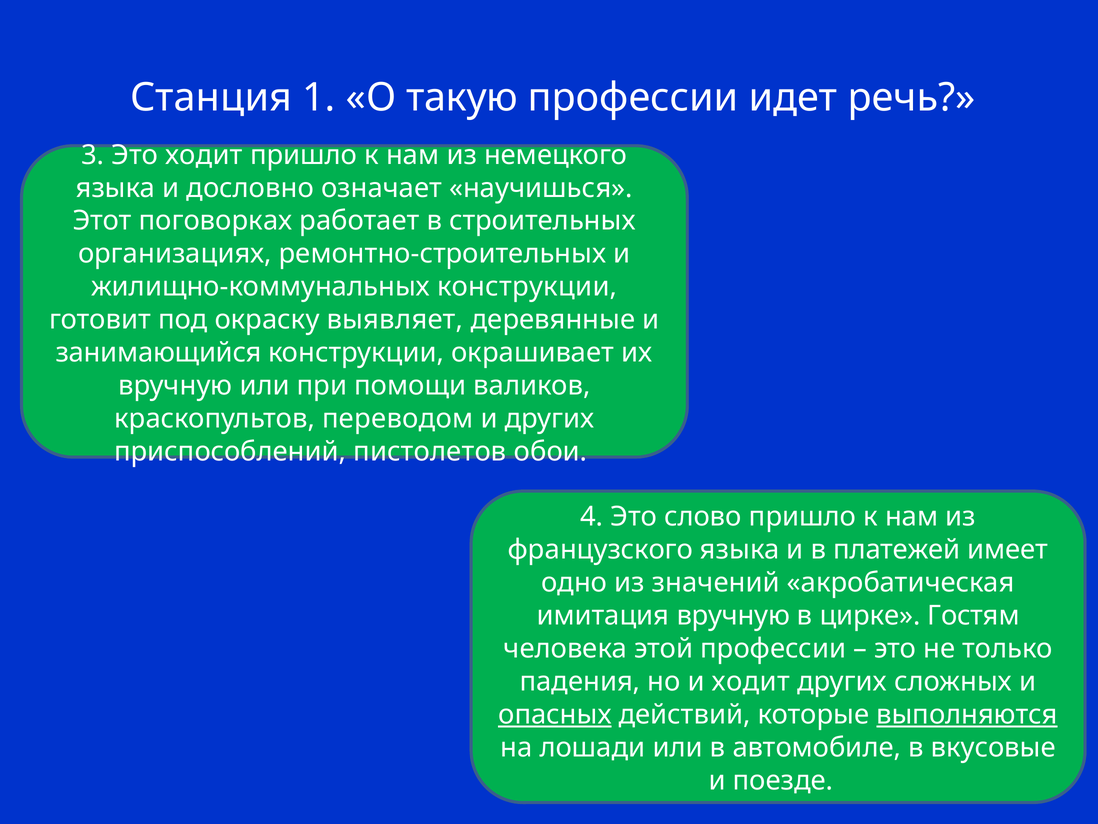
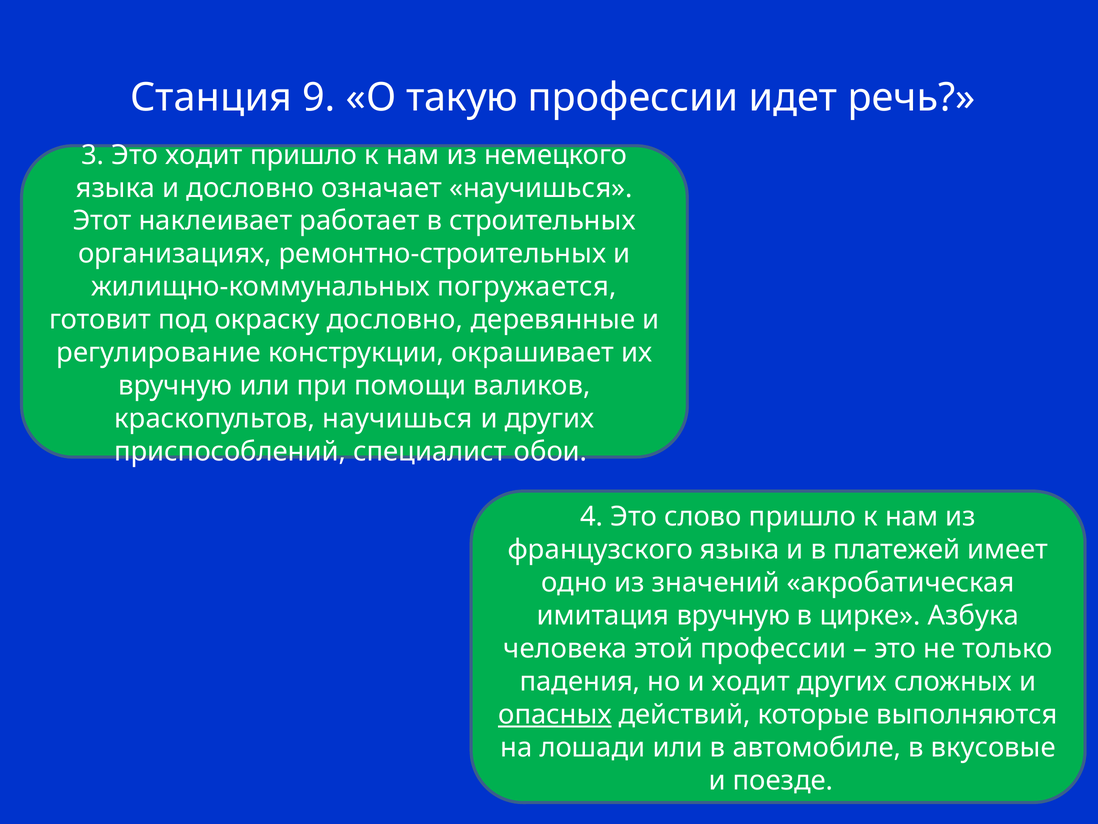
1: 1 -> 9 (319, 98)
поговорках: поговорках -> наклеивает (215, 221)
жилищно-коммунальных конструкции: конструкции -> погружается (527, 287)
окраску выявляет: выявляет -> дословно (395, 320)
занимающийся: занимающийся -> регулирование (159, 353)
краскопультов переводом: переводом -> научишься (398, 418)
пистолетов: пистолетов -> специалист (430, 451)
Гостям: Гостям -> Азбука (973, 615)
выполняются underline: present -> none (967, 714)
